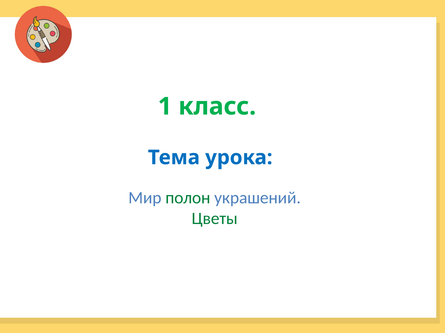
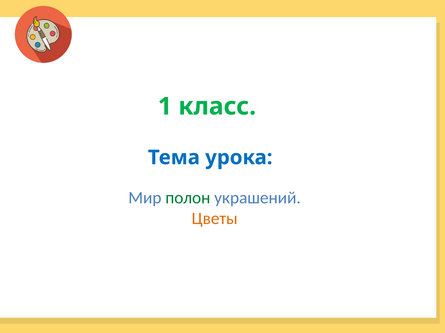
Цветы colour: green -> orange (215, 219)
